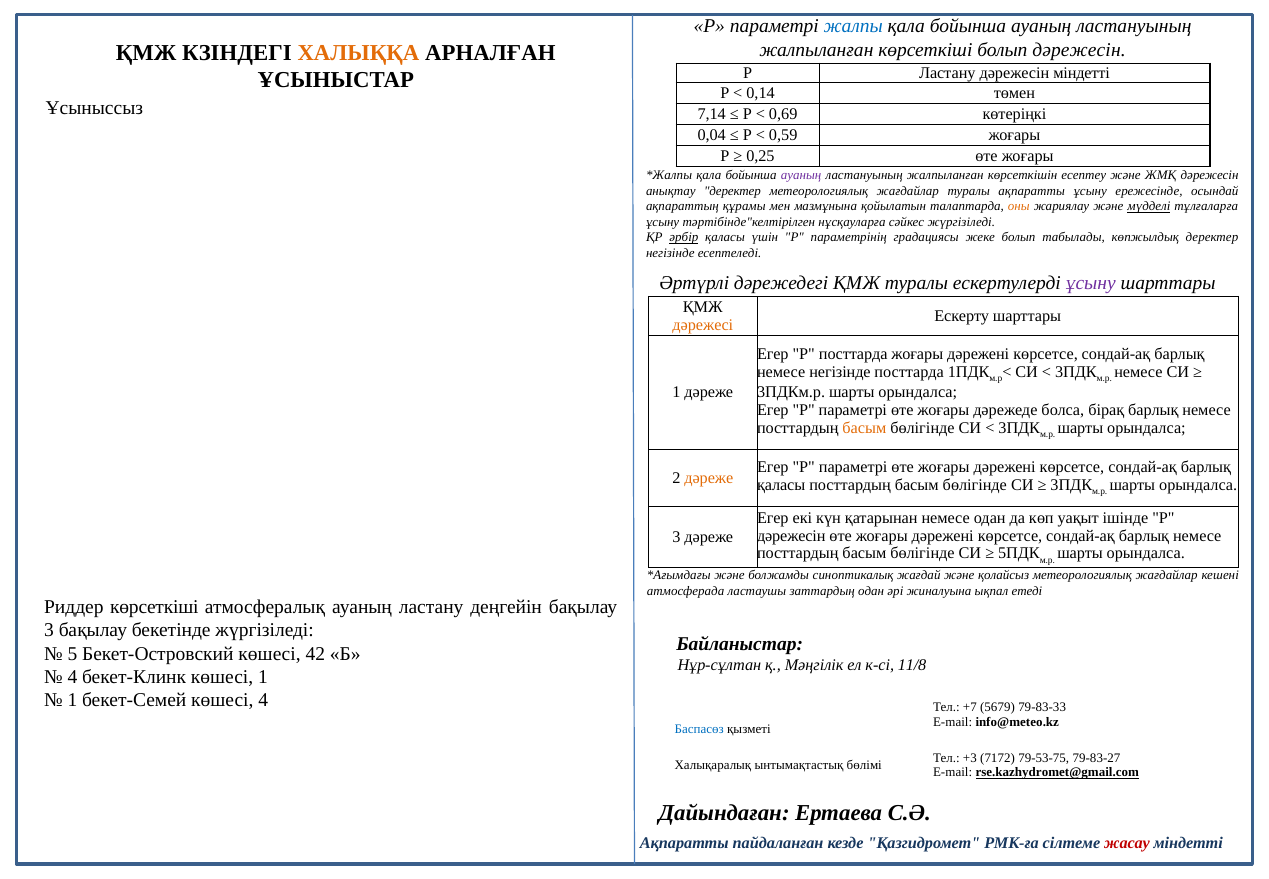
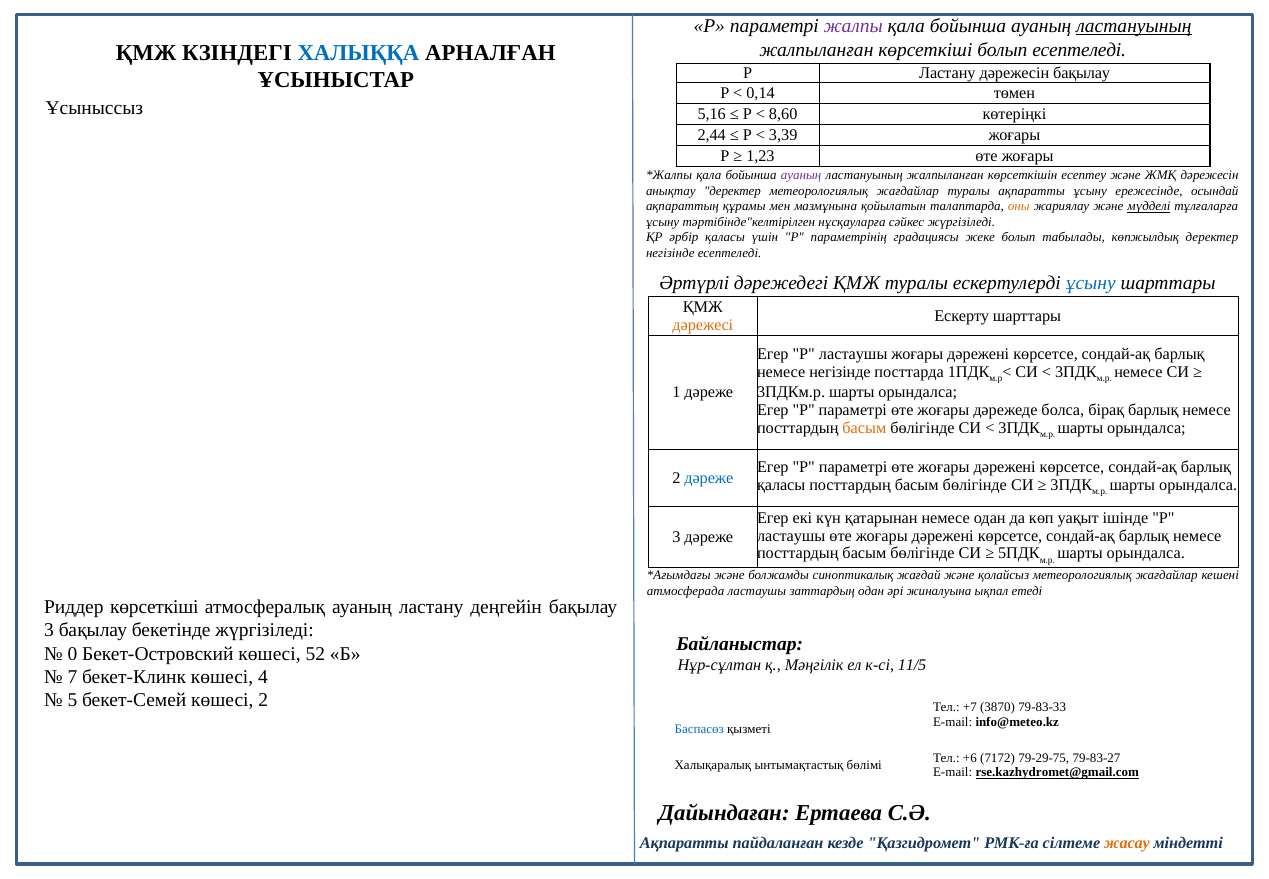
жалпы colour: blue -> purple (853, 26)
ластануының underline: none -> present (1134, 26)
болып дәрежесін: дәрежесін -> есептеледі (1079, 50)
ХАЛЫҚҚА colour: orange -> blue (358, 53)
дәрежесін міндетті: міндетті -> бақылау (1082, 73)
7,14: 7,14 -> 5,16 (712, 114)
0,69: 0,69 -> 8,60 (783, 114)
0,04: 0,04 -> 2,44 (712, 135)
0,59: 0,59 -> 3,39 (783, 135)
0,25: 0,25 -> 1,23 (760, 156)
әрбір underline: present -> none (684, 238)
ұсыну colour: purple -> blue (1091, 283)
Егер Р посттарда: посттарда -> ластаушы (853, 354)
дәреже colour: orange -> blue (709, 478)
дәрежесін: дәрежесін -> ластаушы (791, 535)
5: 5 -> 0 (72, 653)
42: 42 -> 52 (315, 653)
11/8: 11/8 -> 11/5 (912, 665)
4: 4 -> 7 (72, 677)
көшесі 1: 1 -> 4 (263, 677)
1: 1 -> 5 (72, 700)
көшесі 4: 4 -> 2 (263, 700)
5679: 5679 -> 3870 (997, 707)
+3: +3 -> +6 (970, 758)
79-53-75: 79-53-75 -> 79-29-75 (1044, 758)
жасау colour: red -> orange (1127, 843)
